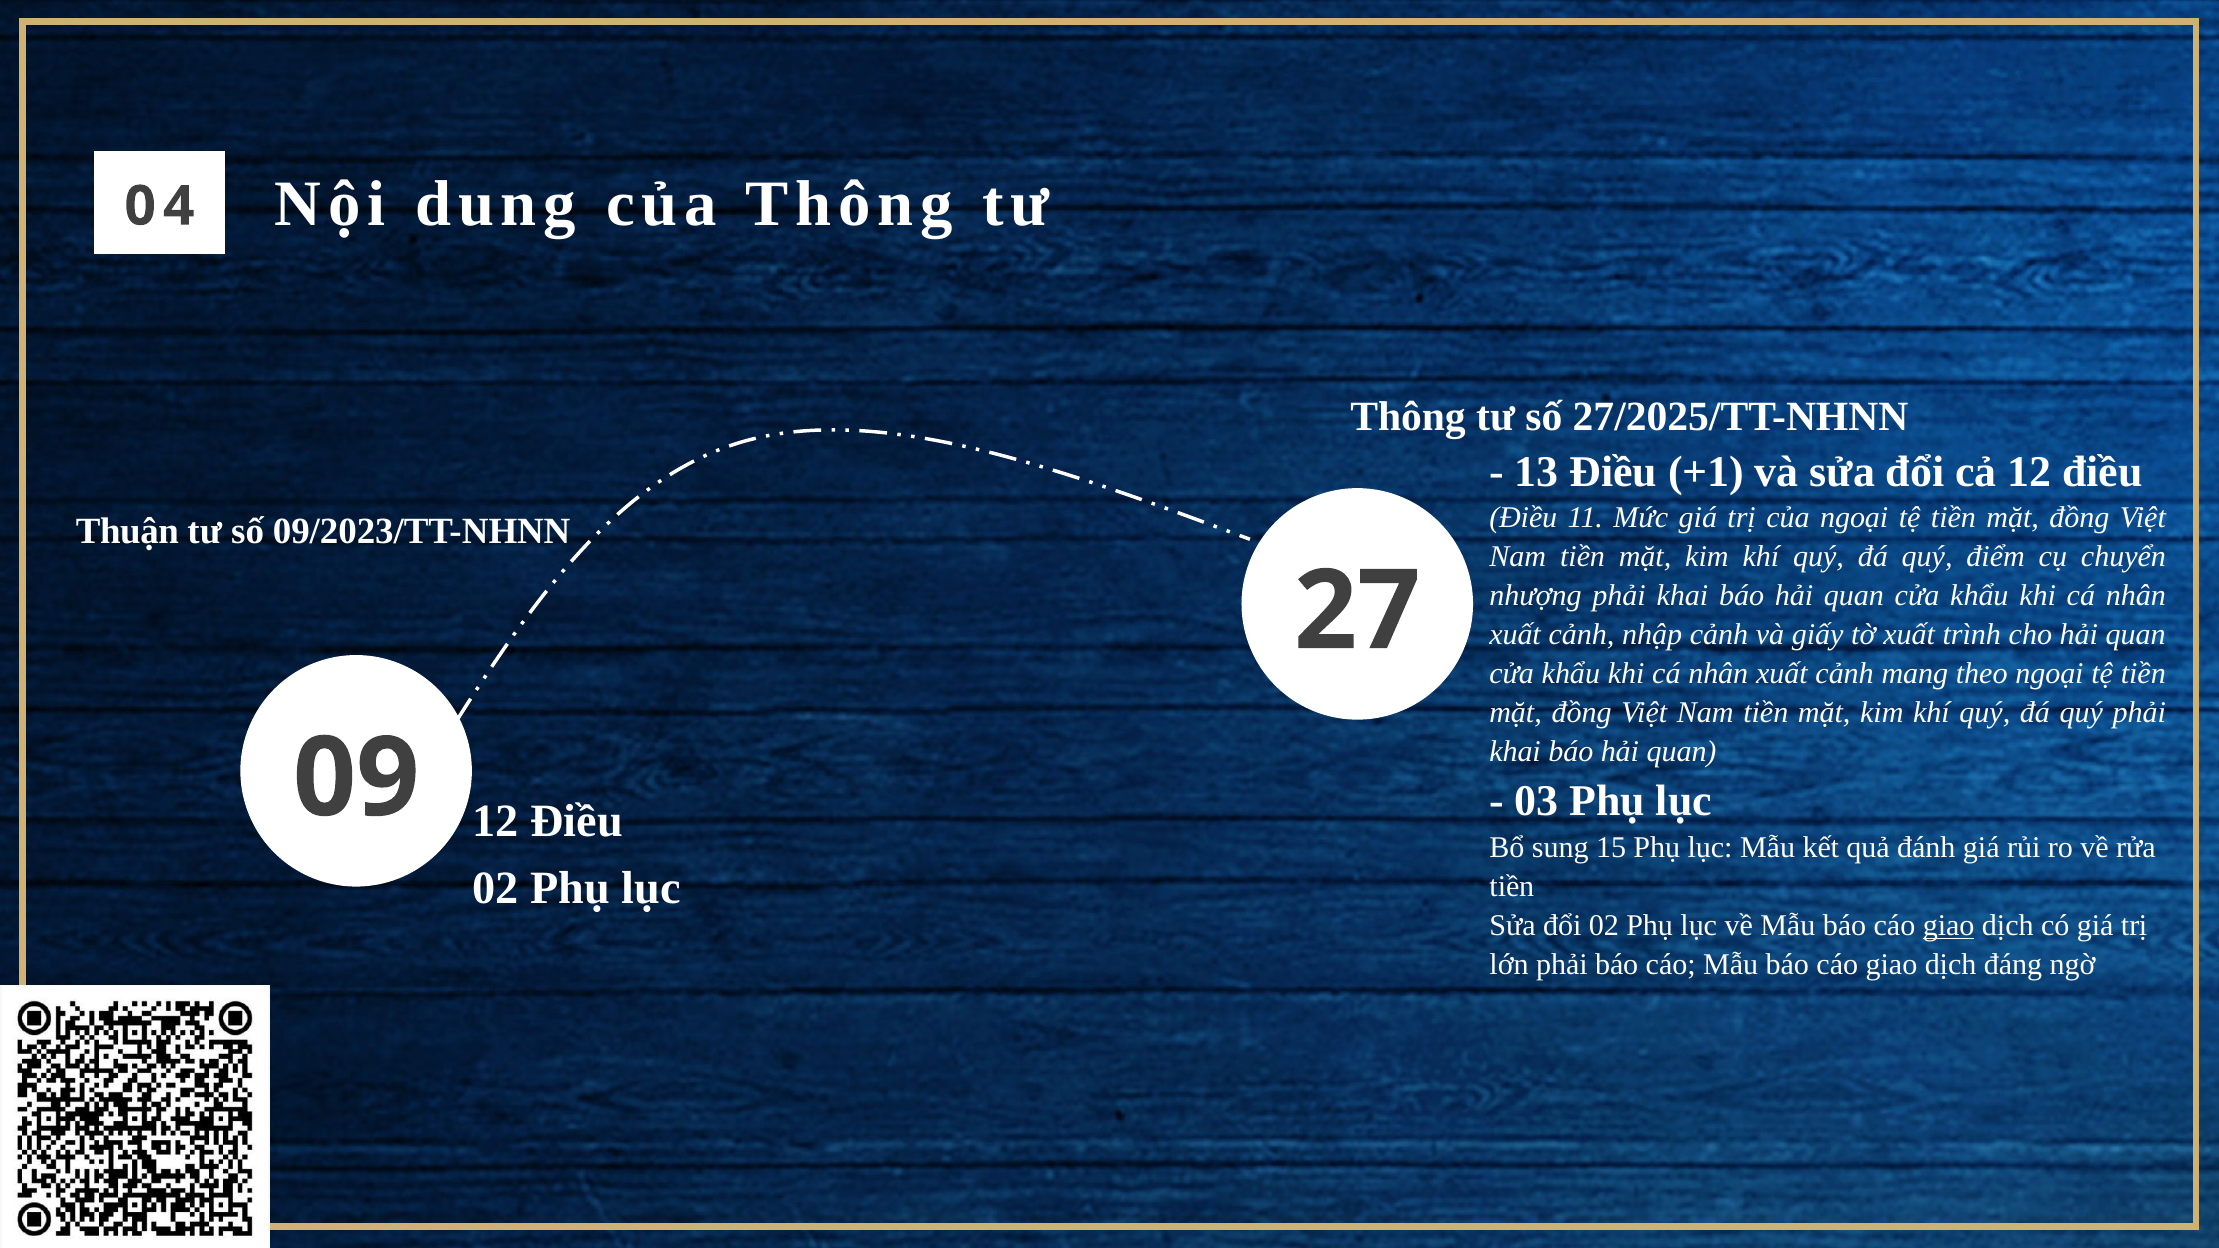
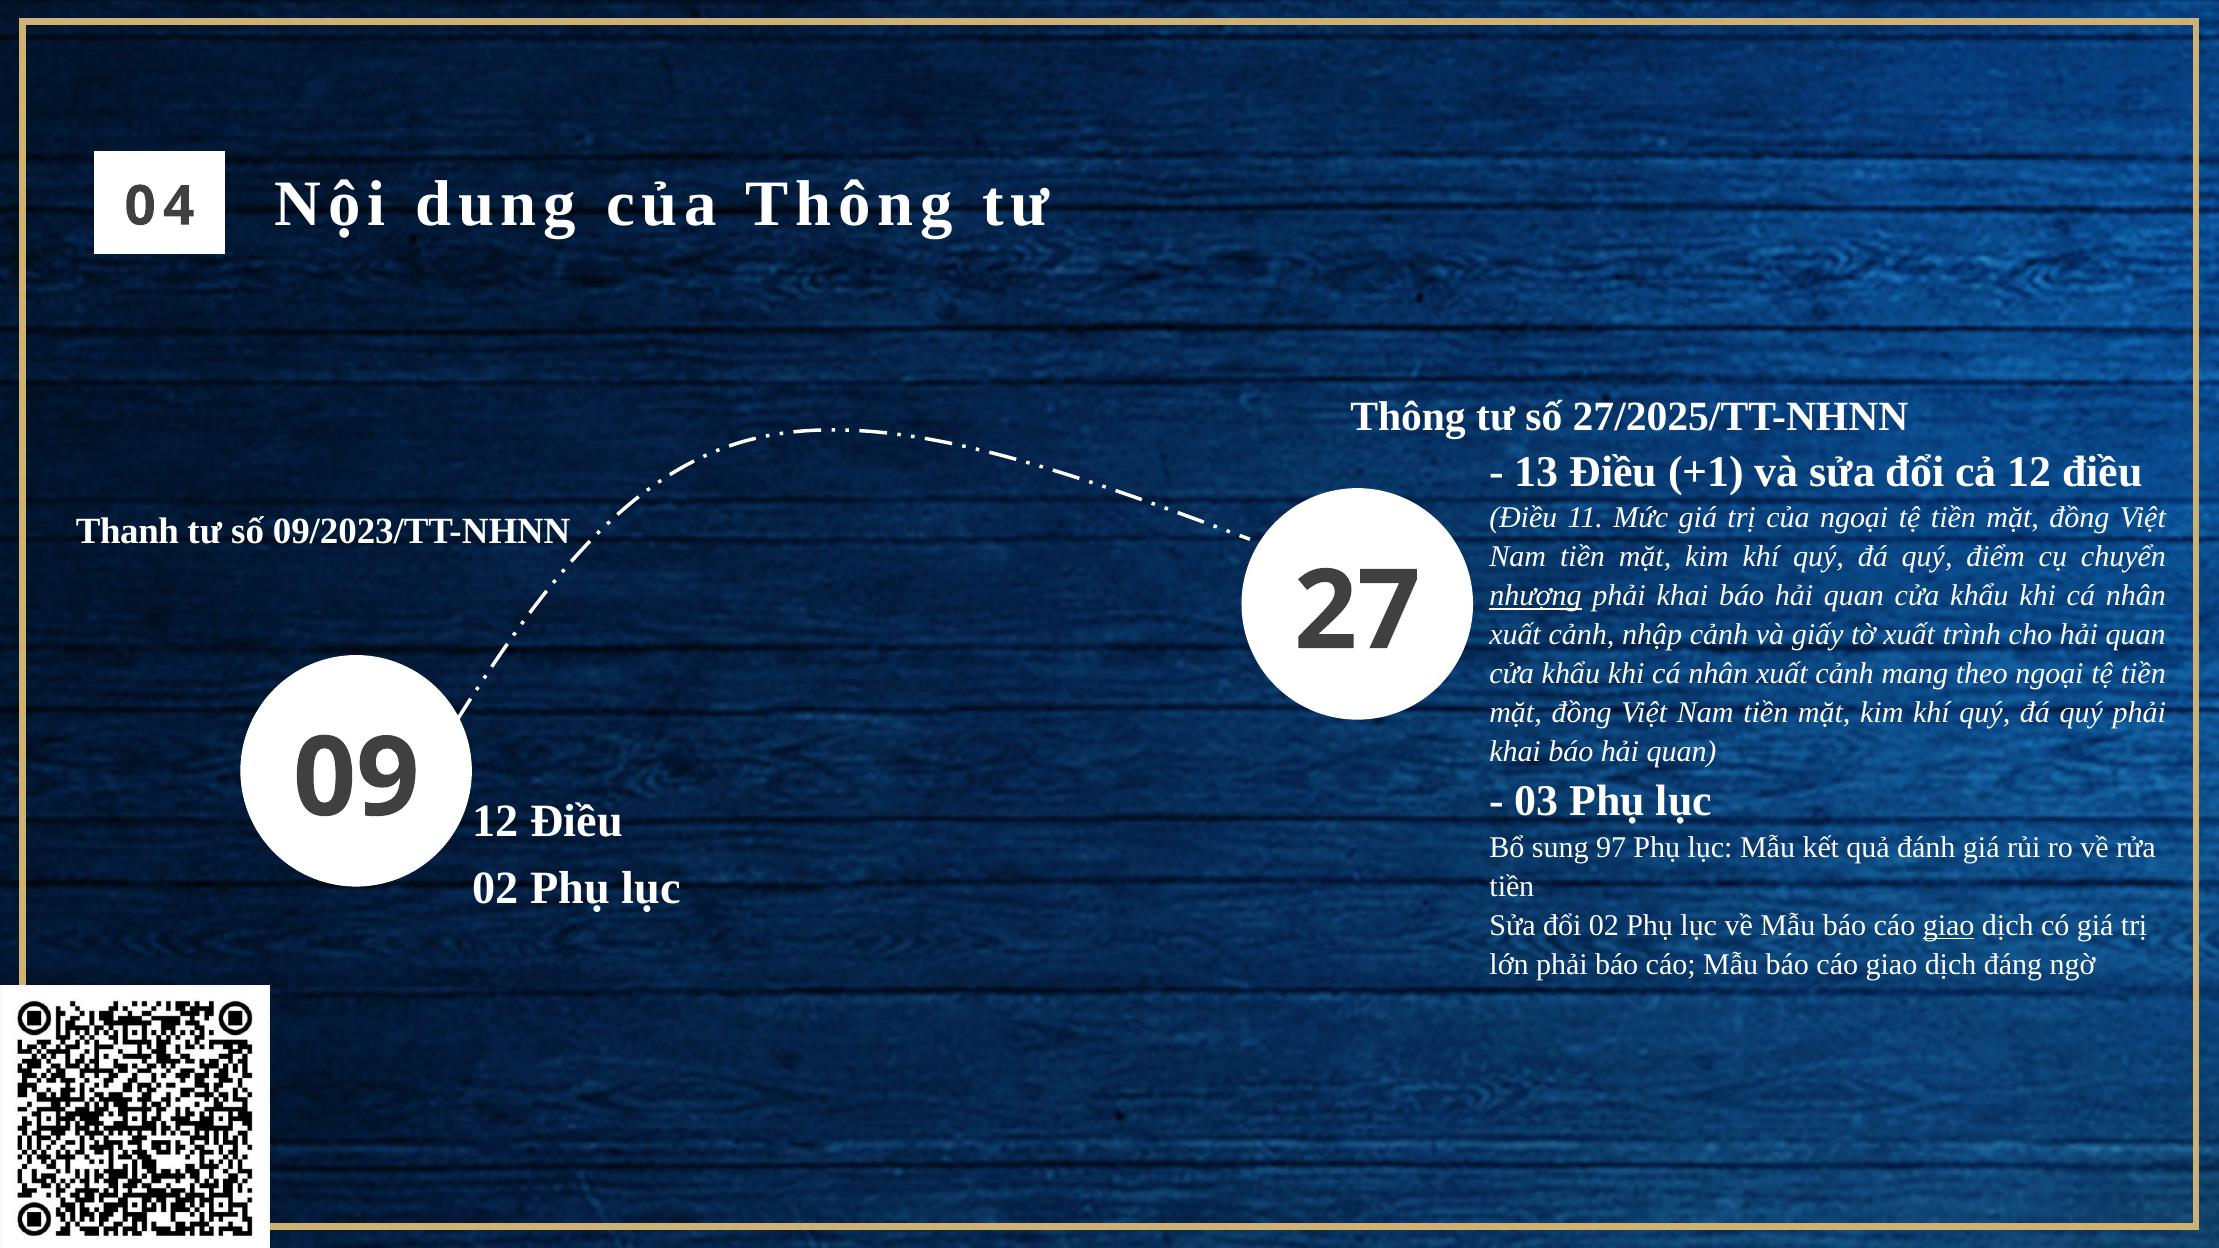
Thuận: Thuận -> Thanh (127, 532)
nhượng underline: none -> present (1536, 596)
15: 15 -> 97 (1611, 848)
